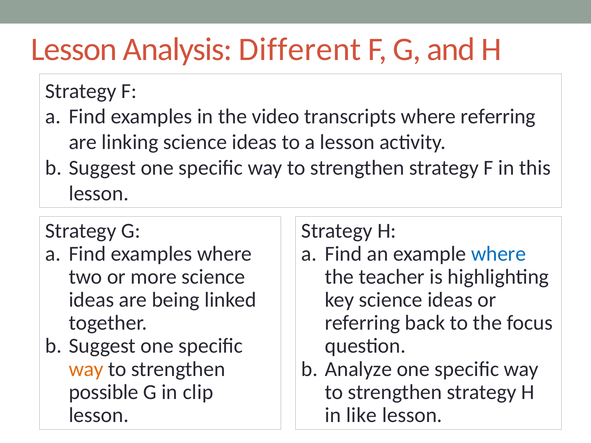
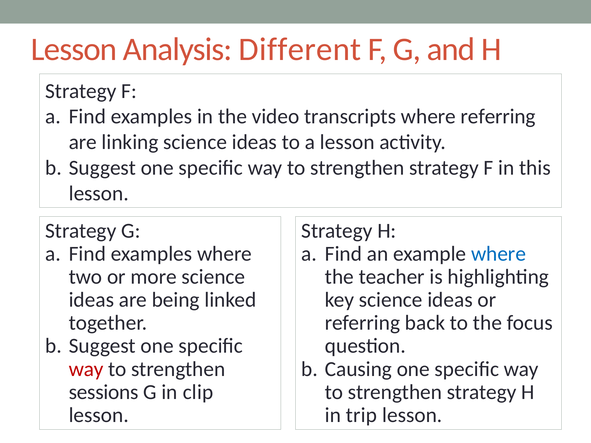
way colour: orange -> red (86, 369)
Analyze: Analyze -> Causing (358, 369)
possible: possible -> sessions (104, 392)
like: like -> trip (362, 415)
